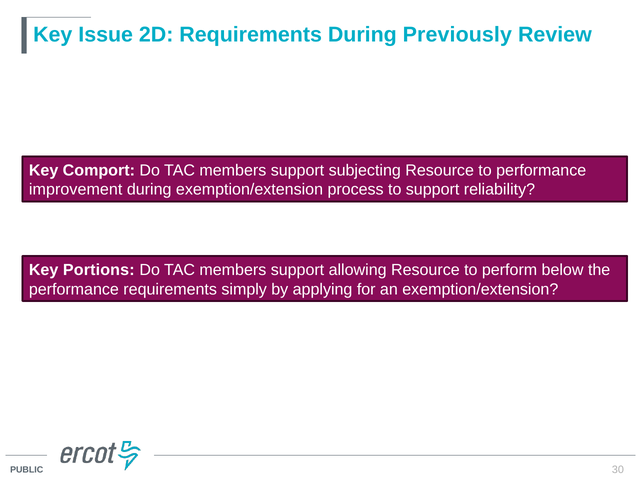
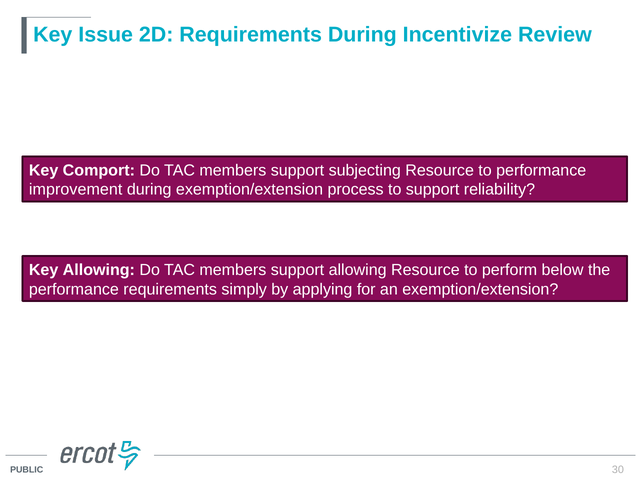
Previously: Previously -> Incentivize (457, 35)
Key Portions: Portions -> Allowing (99, 270)
